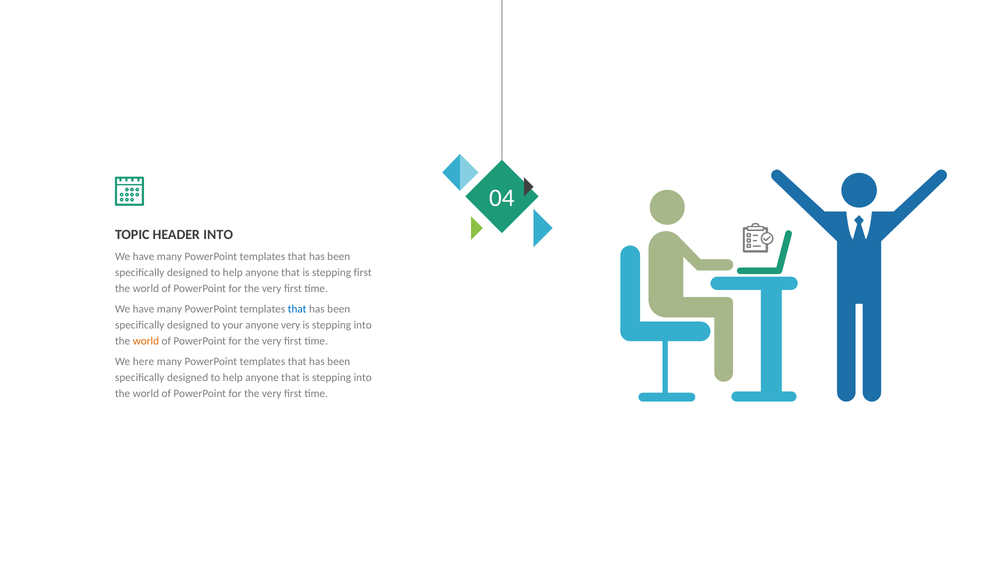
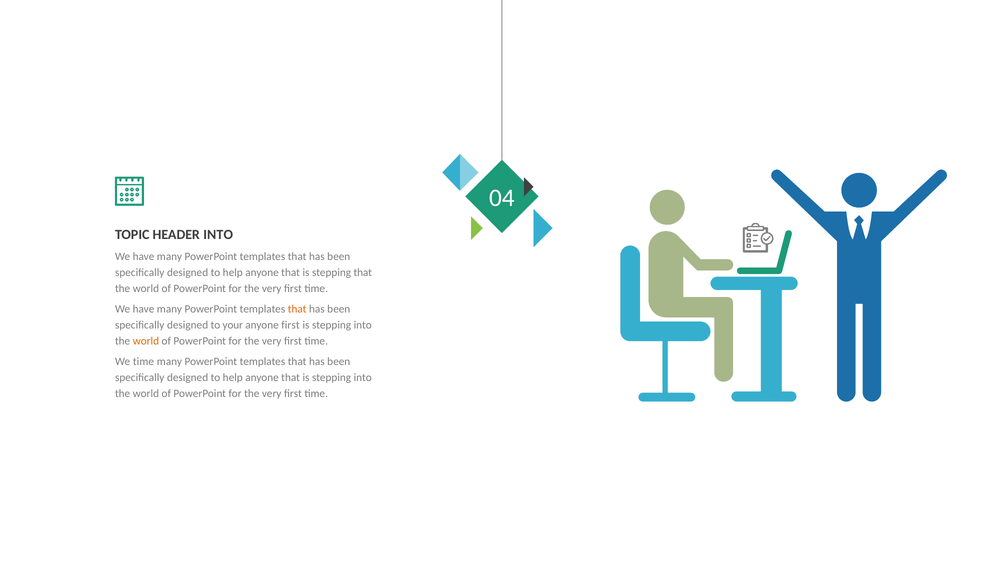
stepping first: first -> that (363, 273)
that colour: blue -> orange (297, 309)
anyone very: very -> first (291, 325)
We here: here -> time (143, 361)
